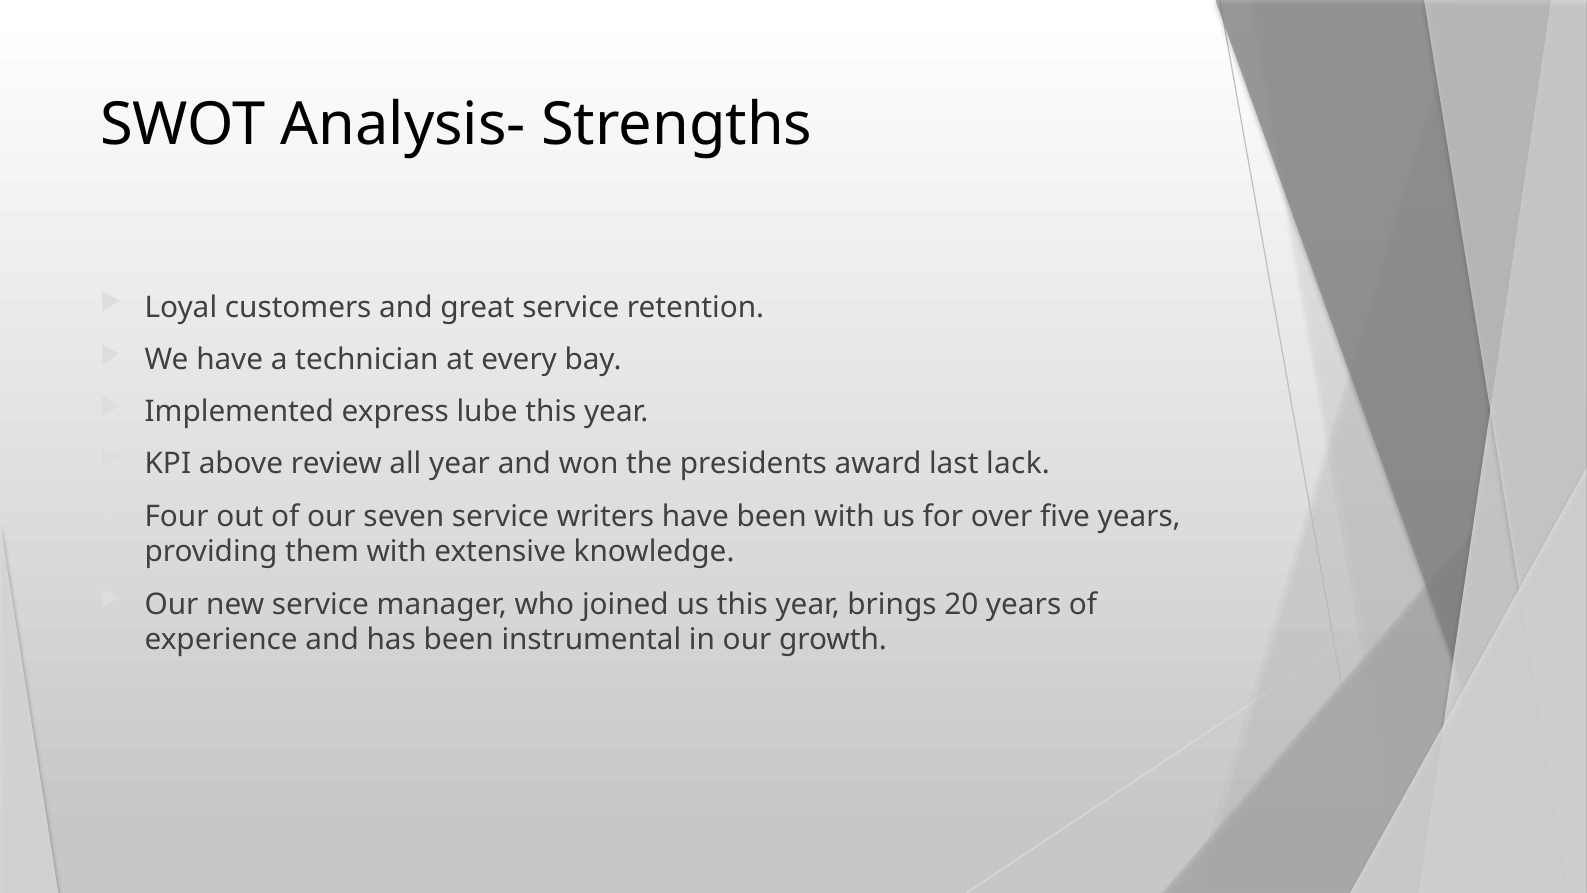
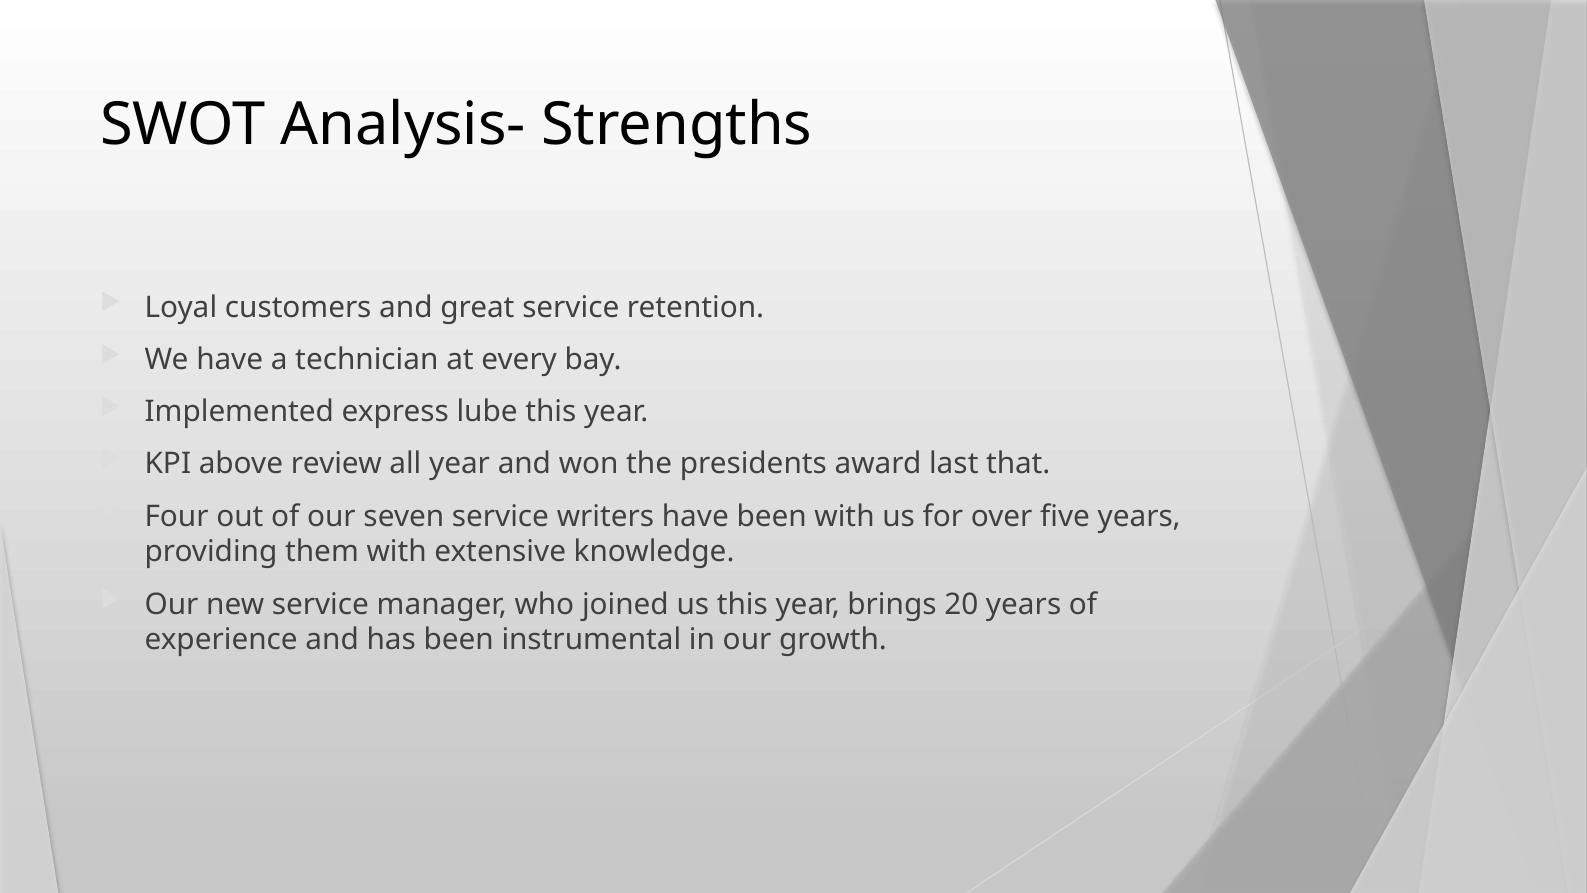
lack: lack -> that (1018, 464)
